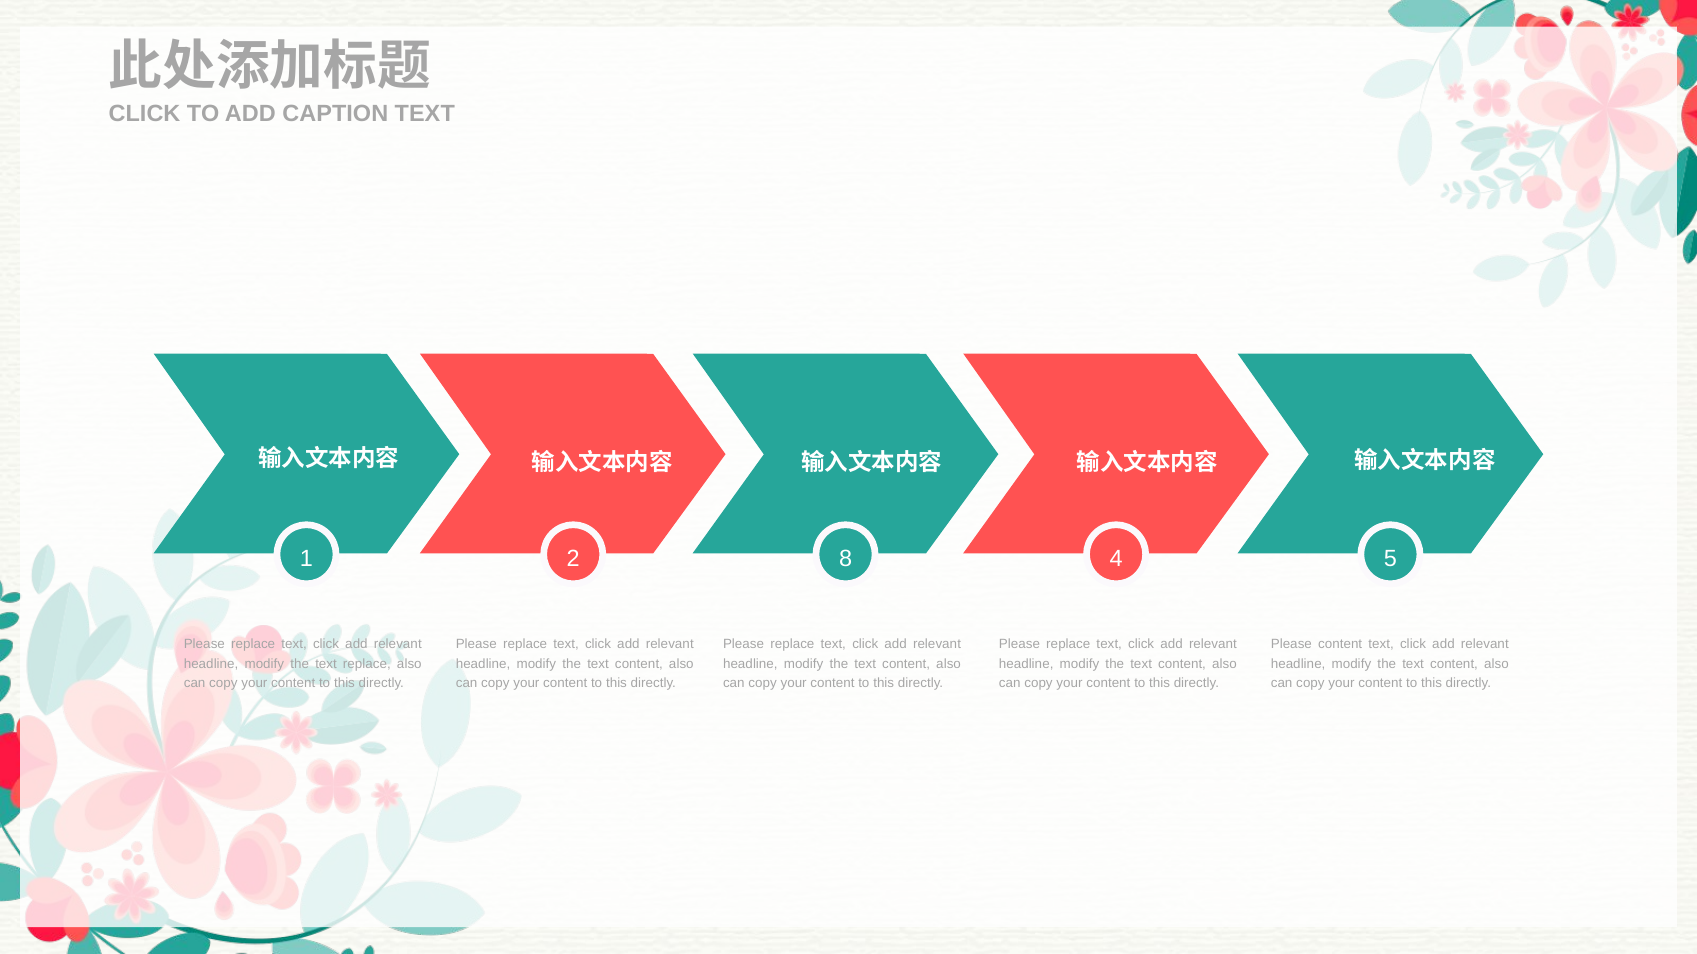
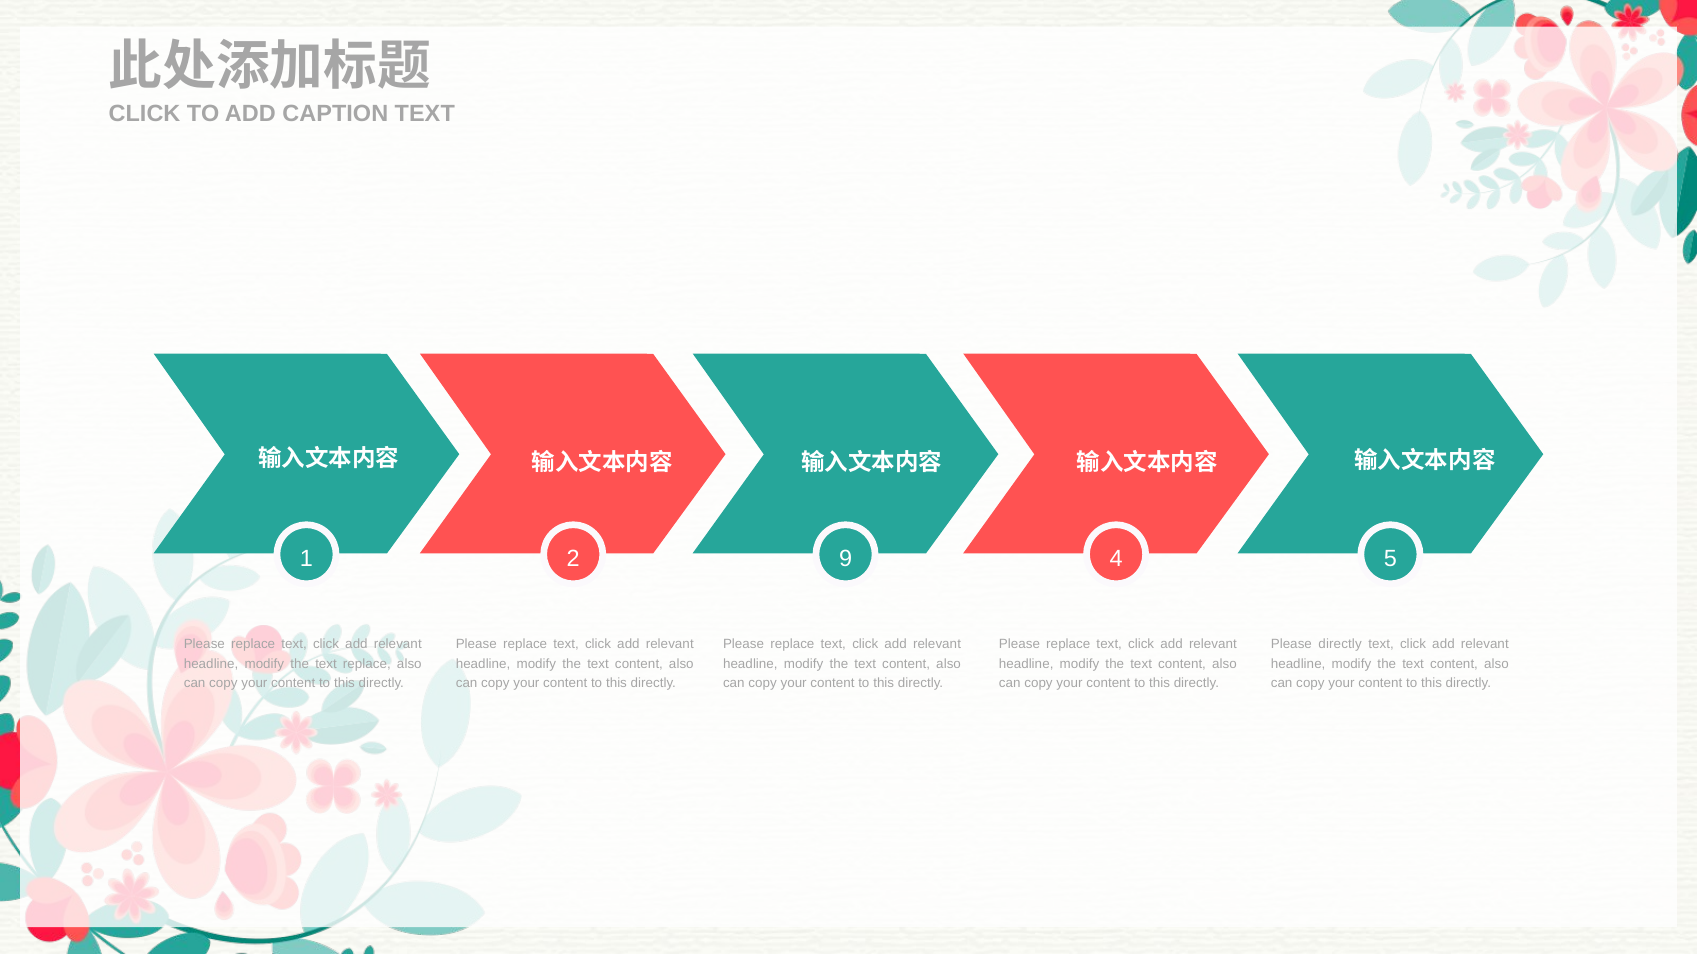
8: 8 -> 9 (846, 559)
Please content: content -> directly (1340, 645)
